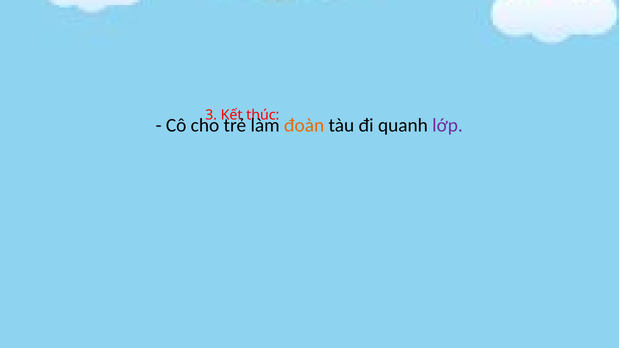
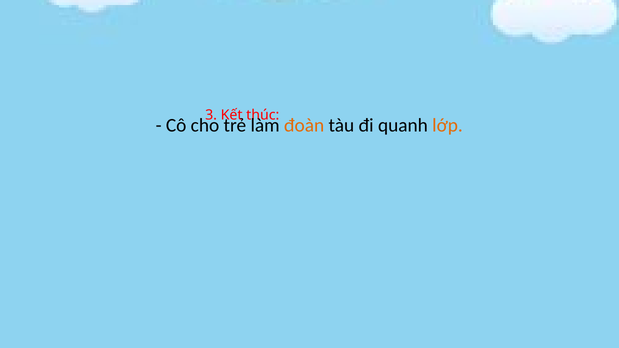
lớp colour: purple -> orange (448, 126)
